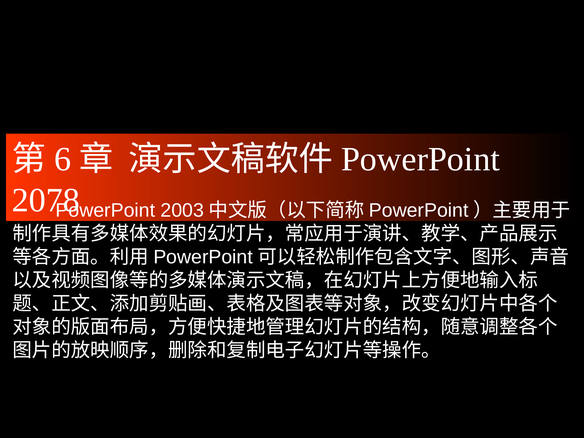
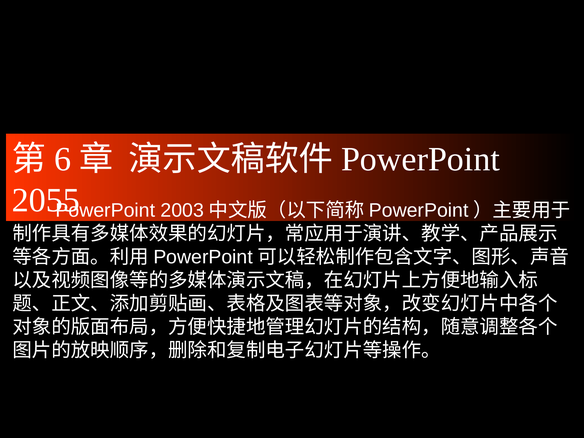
2078: 2078 -> 2055 (46, 200)
